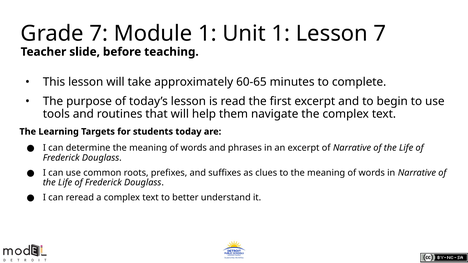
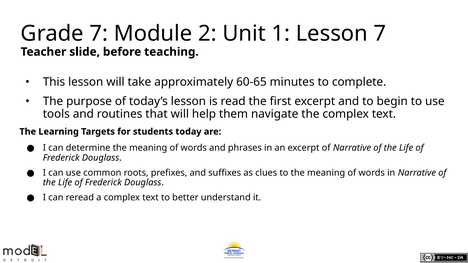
Module 1: 1 -> 2 (207, 34)
